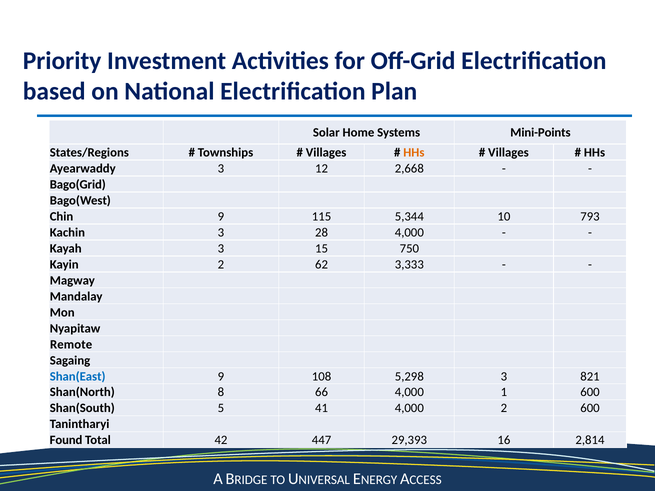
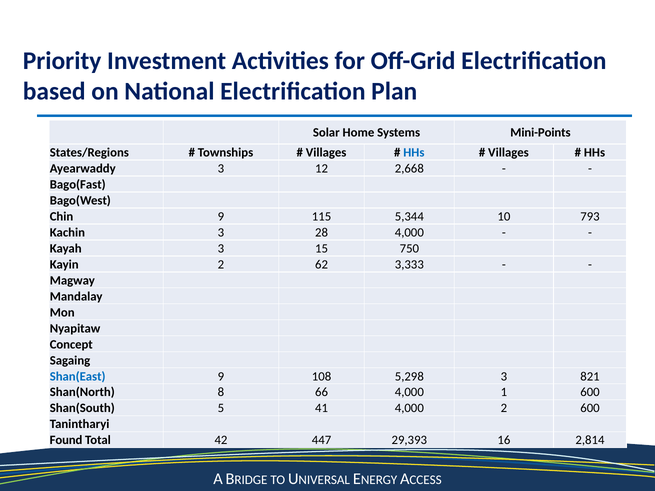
HHs colour: orange -> blue (414, 153)
Bago(Grid: Bago(Grid -> Bago(Fast (78, 185)
Remote: Remote -> Concept (71, 345)
